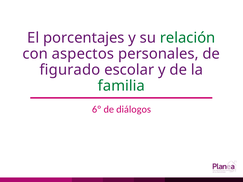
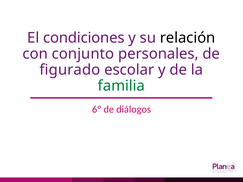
porcentajes: porcentajes -> condiciones (84, 38)
relación colour: green -> black (188, 38)
aspectos: aspectos -> conjunto (83, 54)
